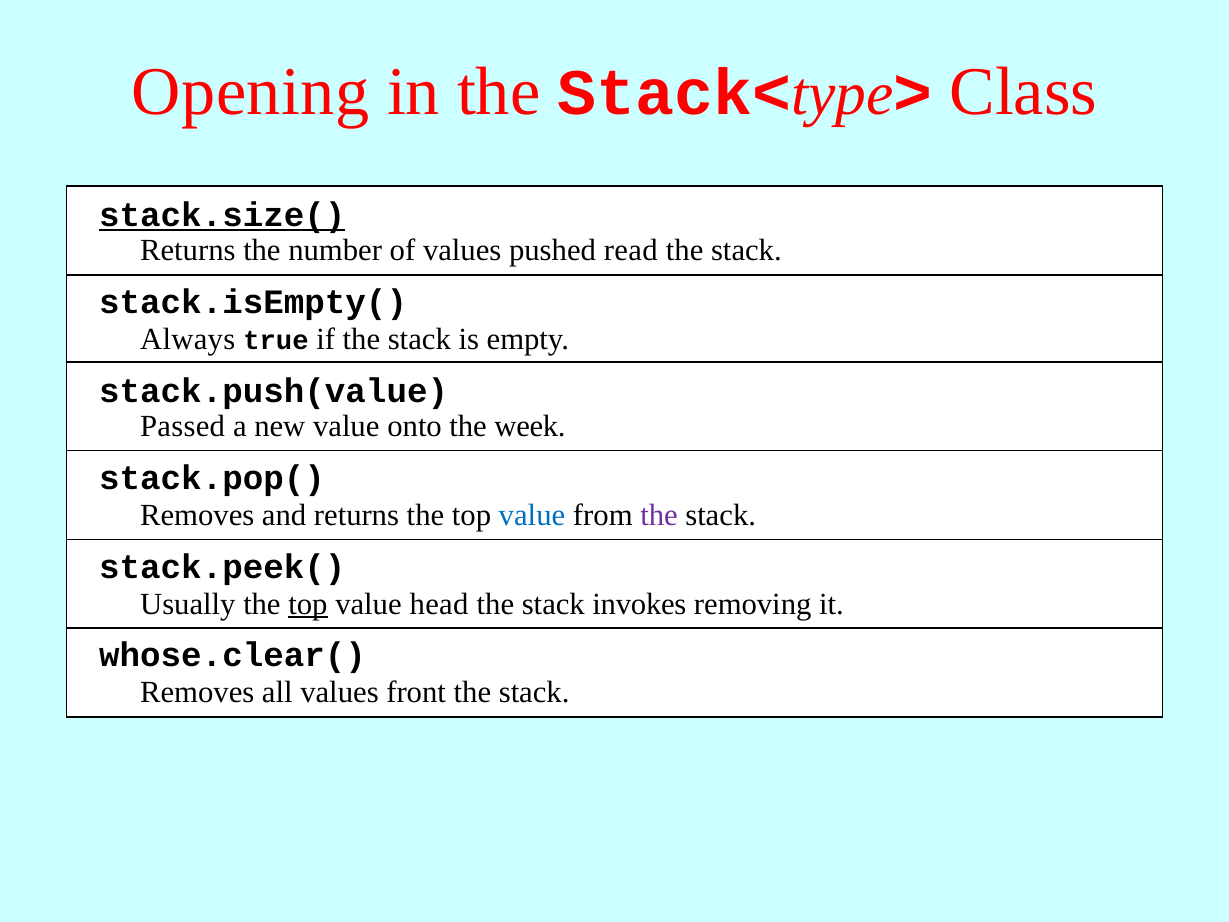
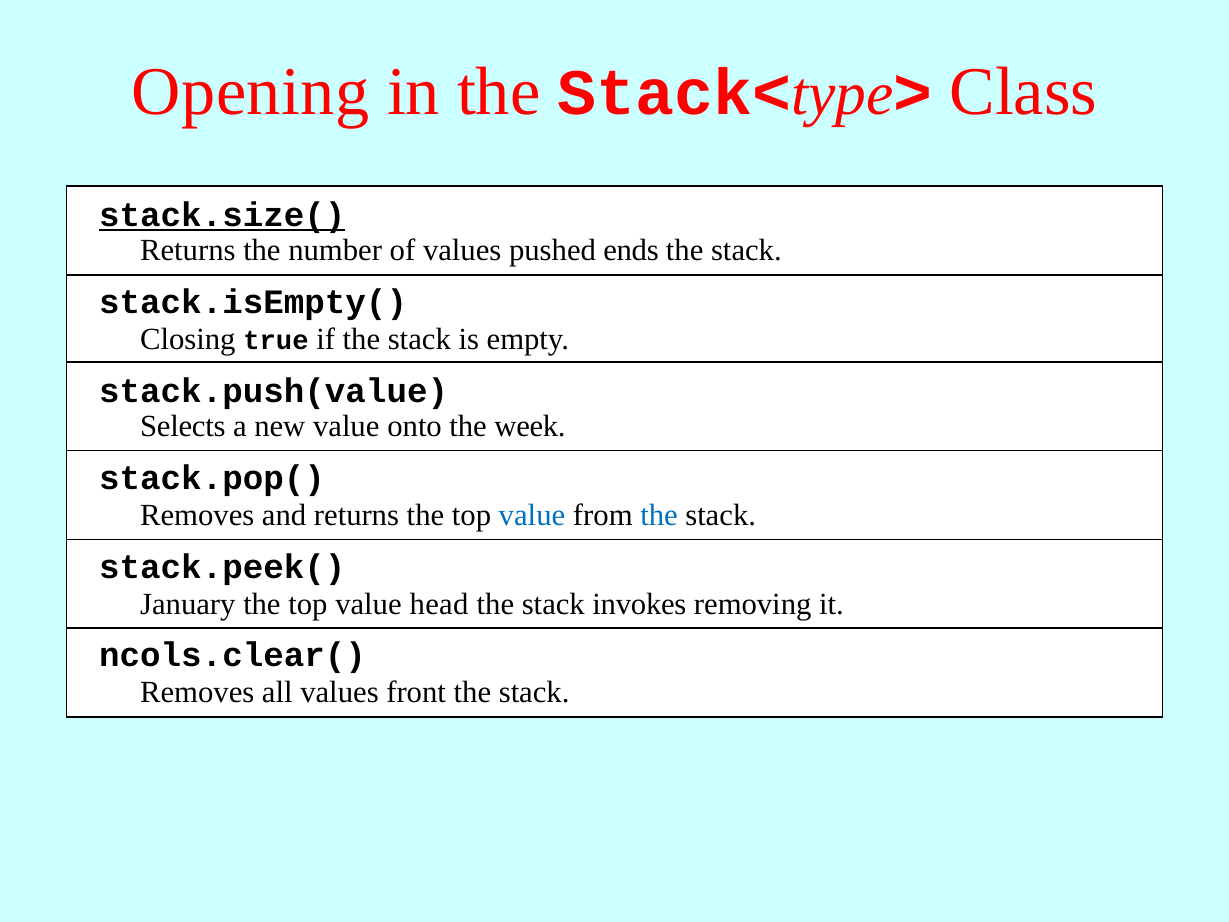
read: read -> ends (631, 250)
Always: Always -> Closing (188, 339)
Passed: Passed -> Selects (183, 426)
the colour: purple -> blue (659, 515)
Usually: Usually -> January (188, 604)
top underline: present -> none (308, 604)
whose.clear(: whose.clear( -> ncols.clear( (233, 655)
